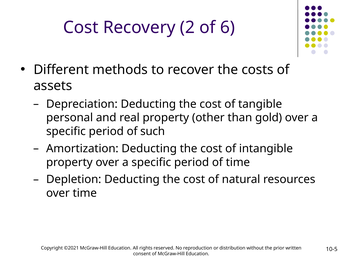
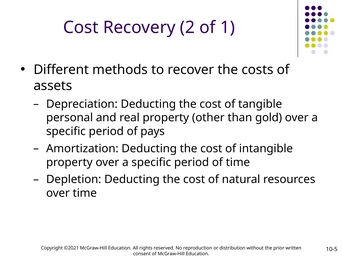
6: 6 -> 1 (227, 28)
such: such -> pays (153, 131)
